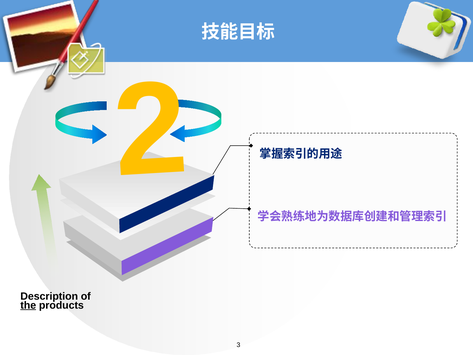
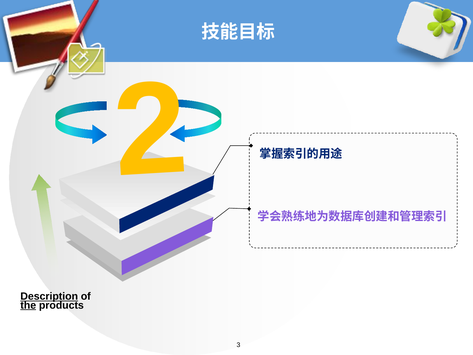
Description underline: none -> present (49, 296)
